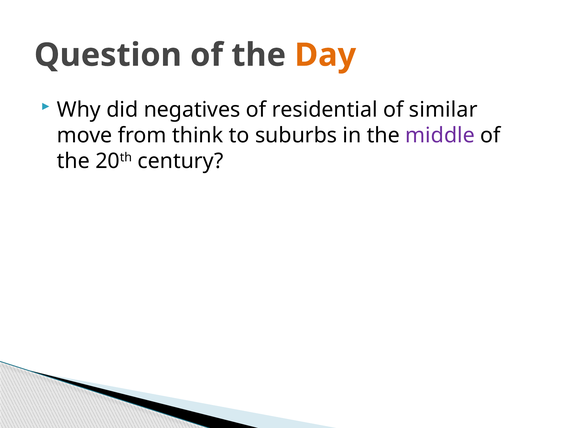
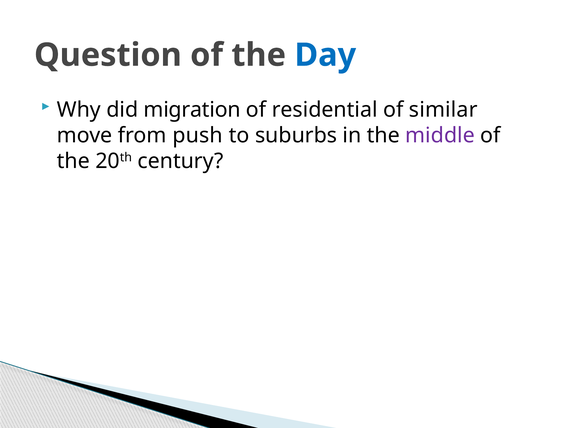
Day colour: orange -> blue (325, 55)
negatives: negatives -> migration (192, 109)
think: think -> push (198, 135)
